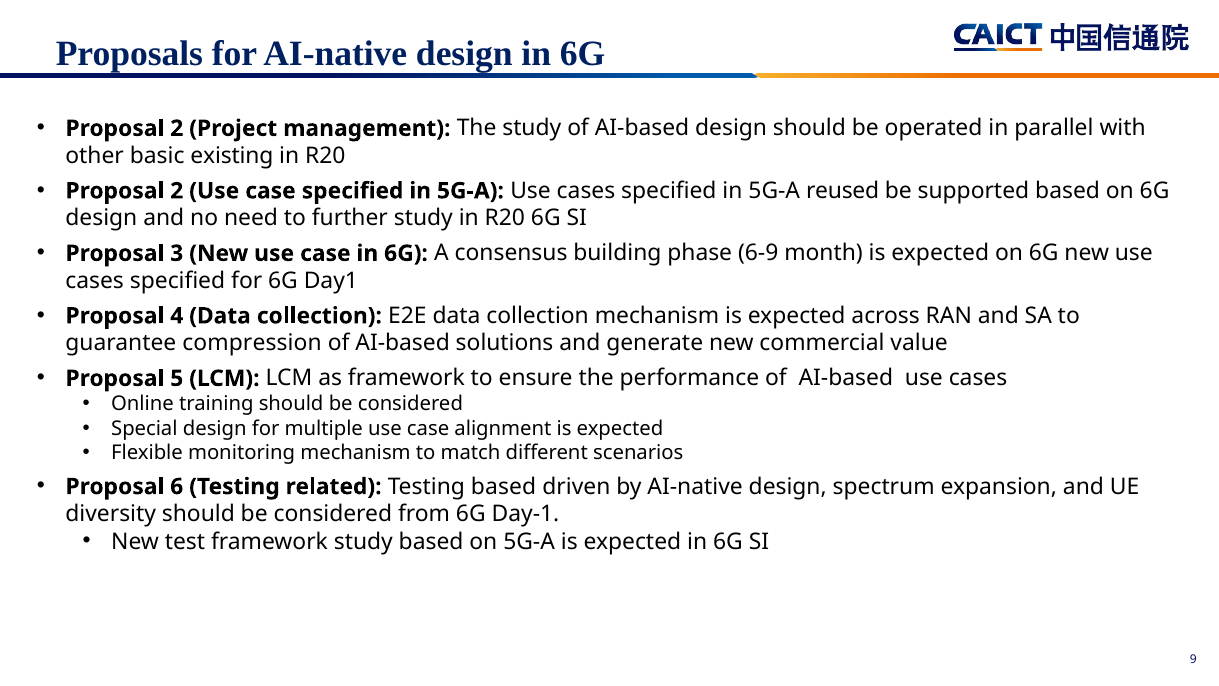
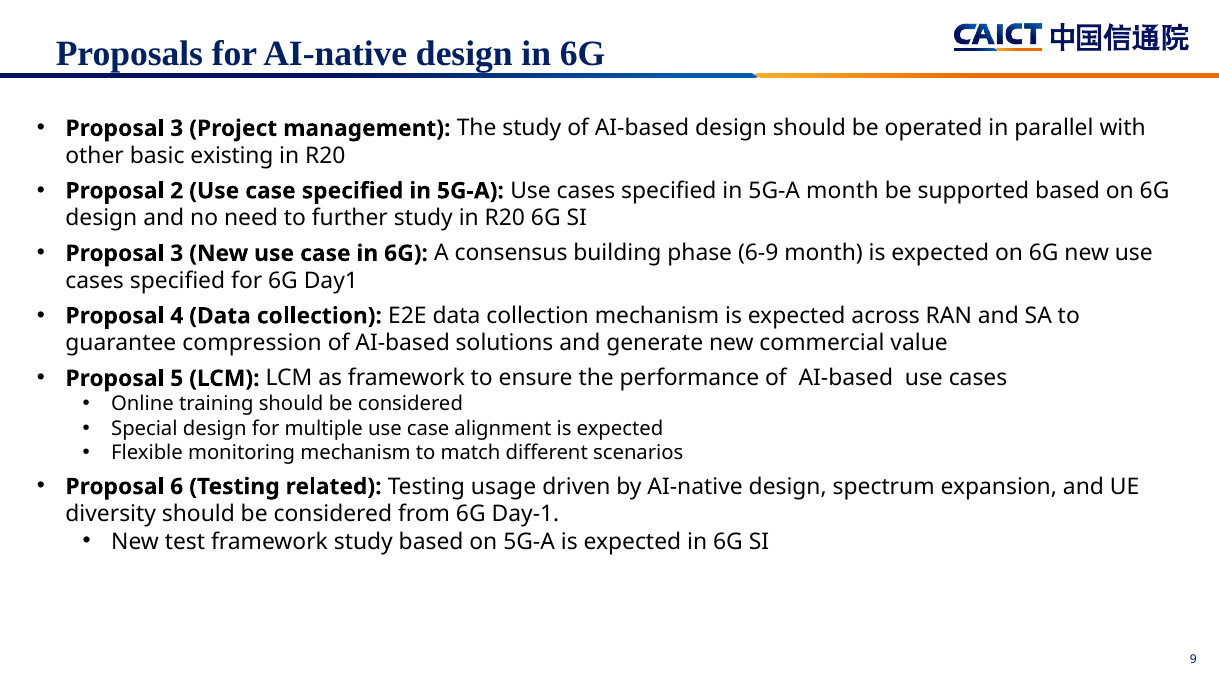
2: 2 -> 3 (177, 128)
5G-A reused: reused -> month (842, 191)
Testing based: based -> usage (504, 486)
